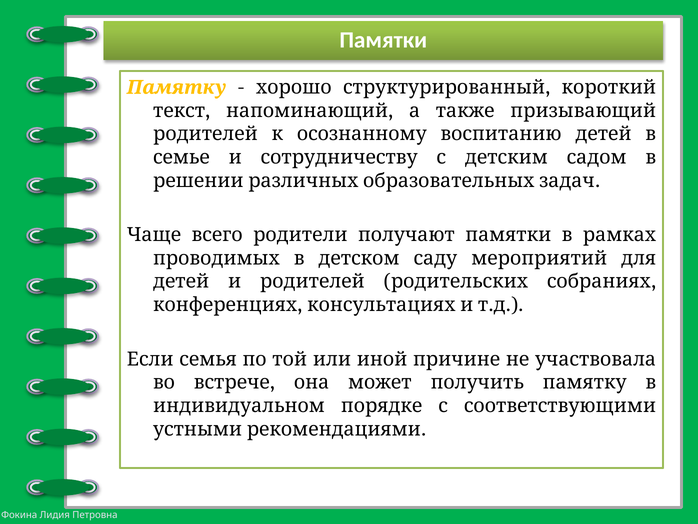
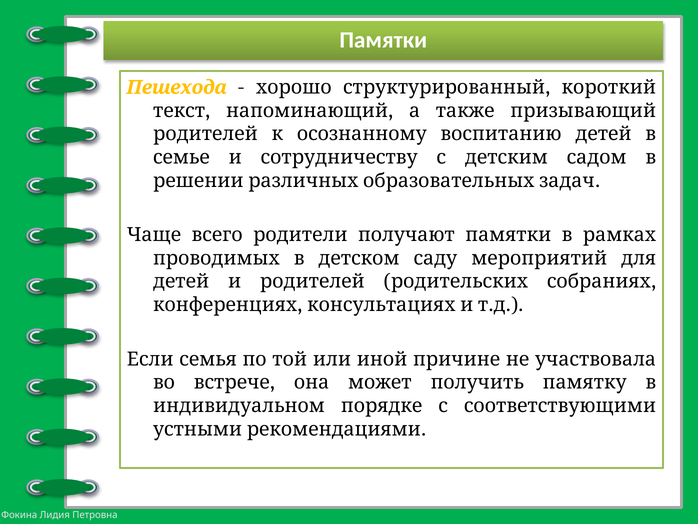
Памятку: Памятку -> Пешехода (177, 87)
